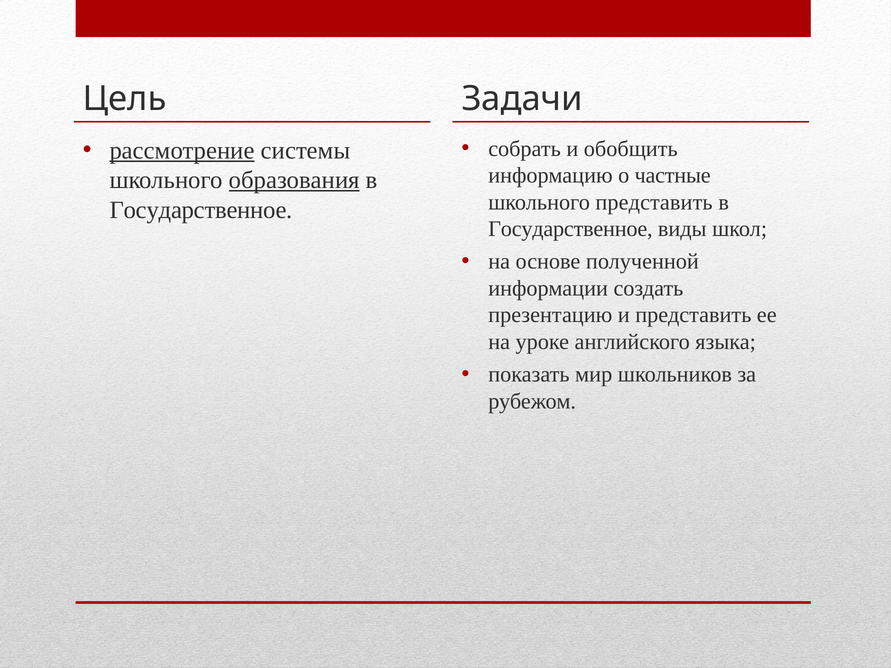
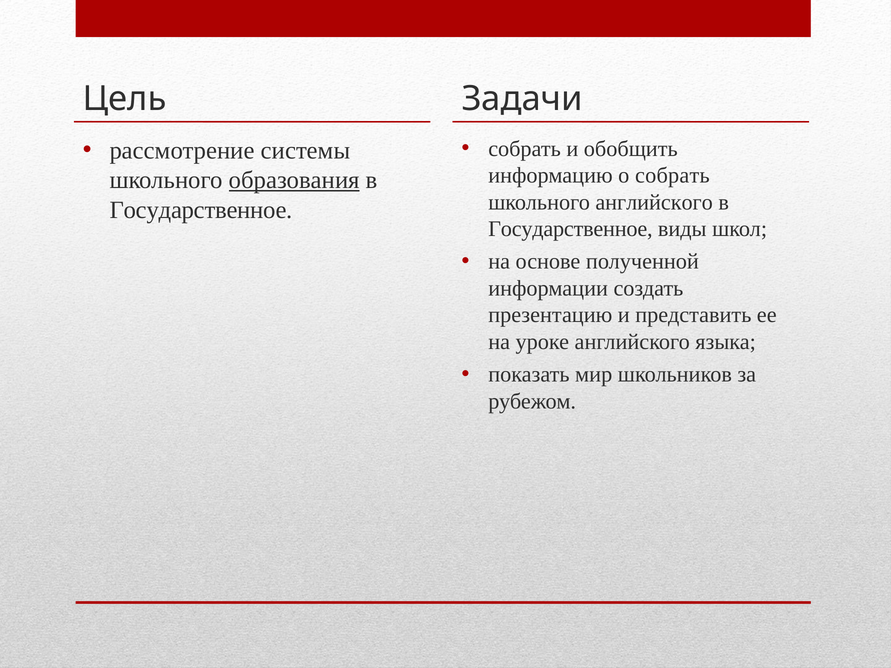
рассмотрение underline: present -> none (182, 151)
о частные: частные -> собрать (672, 176)
школьного представить: представить -> английского (654, 202)
